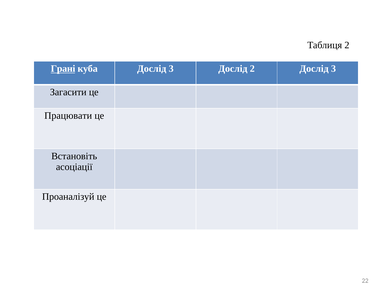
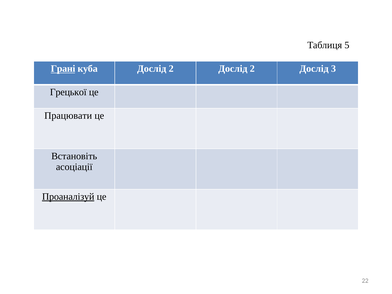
Таблиця 2: 2 -> 5 (347, 45)
куба Дослід 3: 3 -> 2 (171, 69)
Загасити: Загасити -> Грецької (68, 92)
Проаналізуй underline: none -> present (68, 197)
